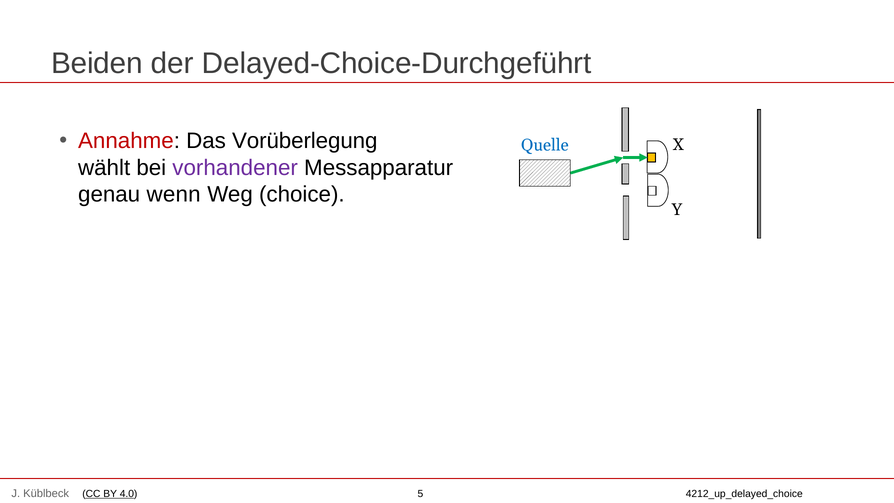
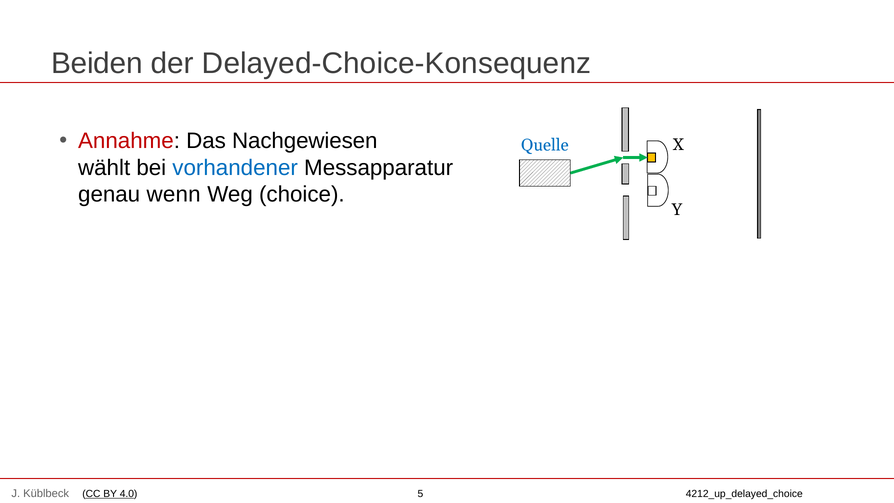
Delayed-Choice-Durchgeführt: Delayed-Choice-Durchgeführt -> Delayed-Choice-Konsequenz (397, 63)
Vorüberlegung: Vorüberlegung -> Nachgewiesen (305, 141)
vorhandener colour: purple -> blue (235, 168)
